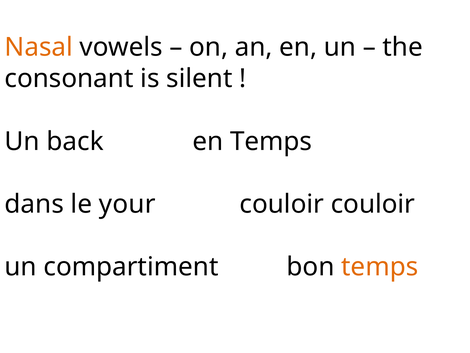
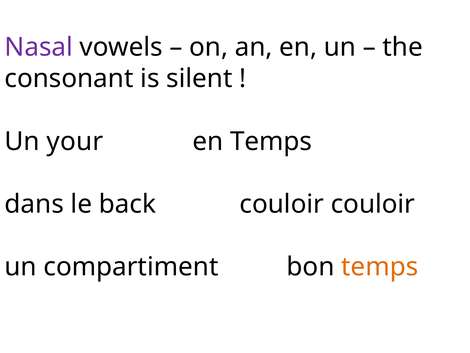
Nasal colour: orange -> purple (39, 47)
back: back -> your (75, 141)
your: your -> back (127, 204)
